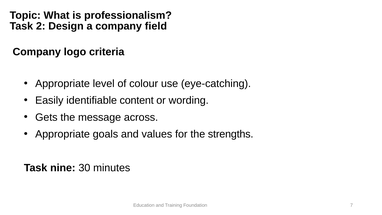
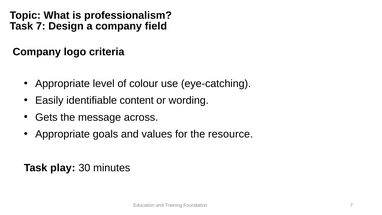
Task 2: 2 -> 7 (41, 26)
strengths: strengths -> resource (231, 134)
nine: nine -> play (63, 168)
